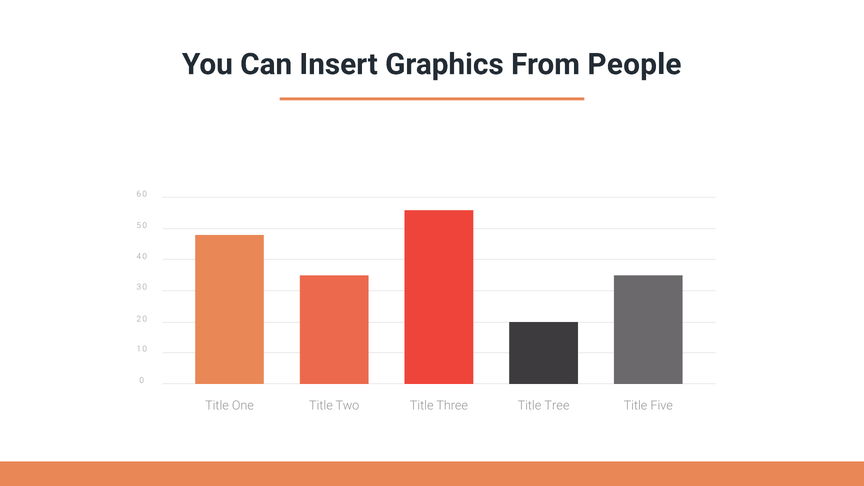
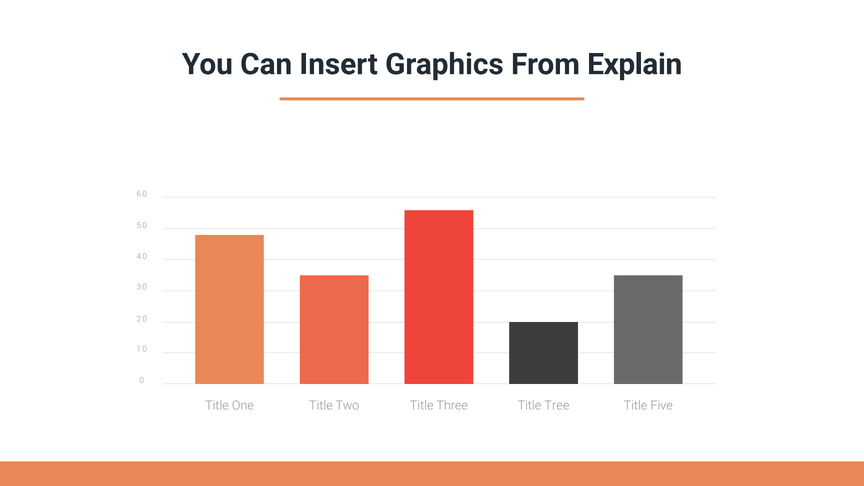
People: People -> Explain (635, 64)
